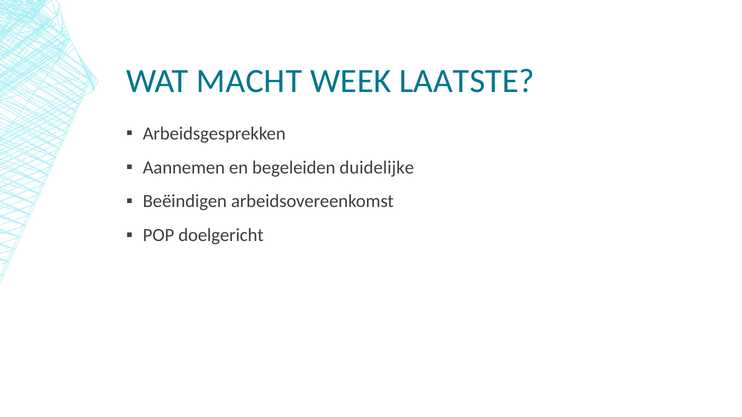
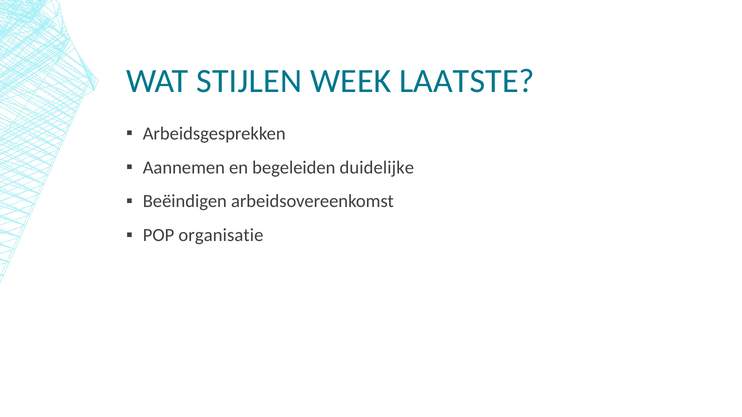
MACHT: MACHT -> STIJLEN (249, 81)
doelgericht: doelgericht -> organisatie (221, 235)
